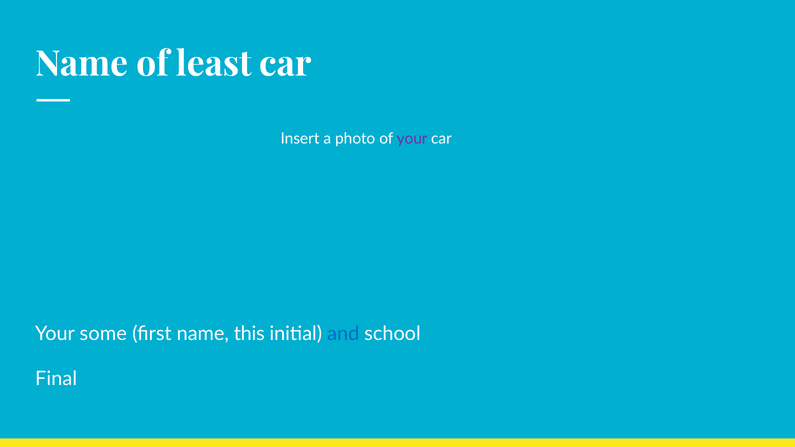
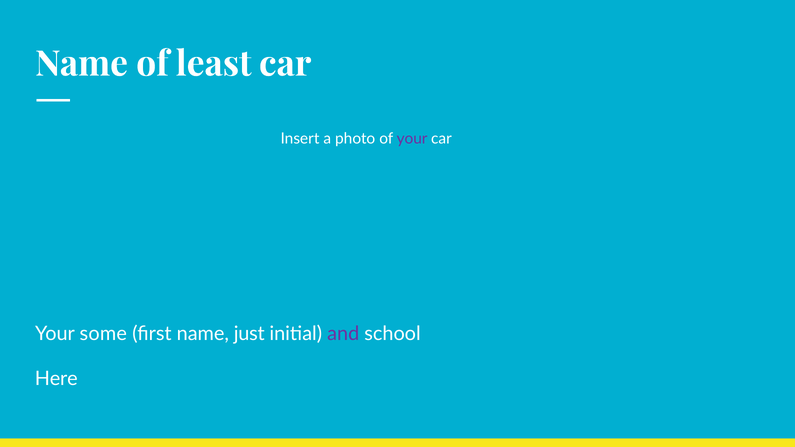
this: this -> just (249, 334)
and colour: blue -> purple (343, 334)
Final: Final -> Here (56, 379)
